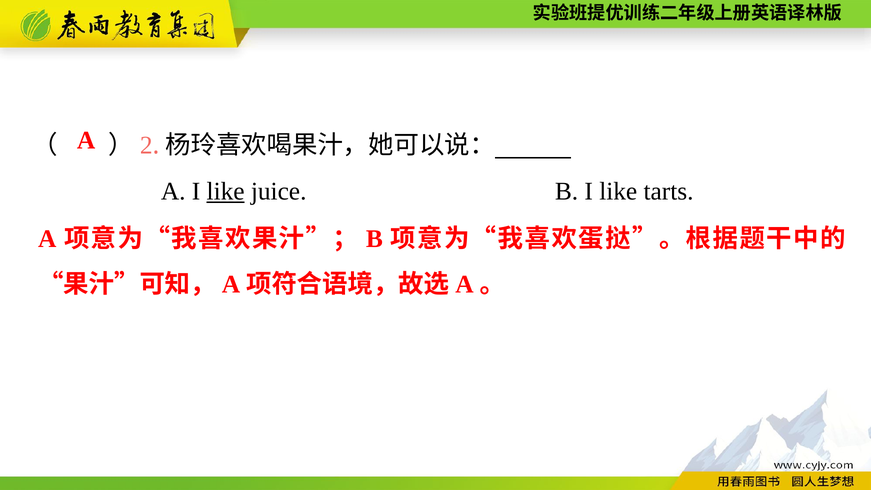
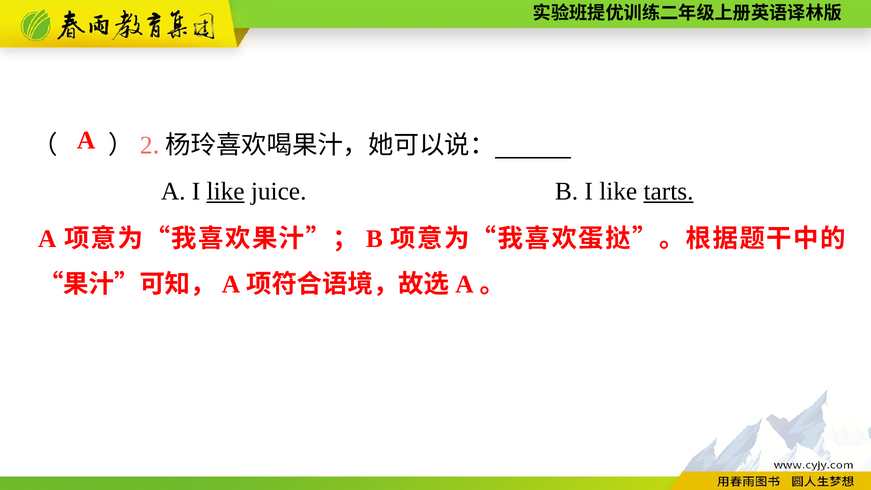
tarts underline: none -> present (669, 191)
